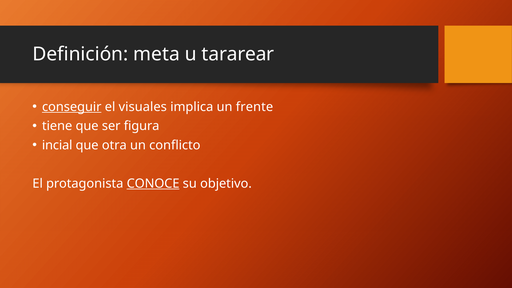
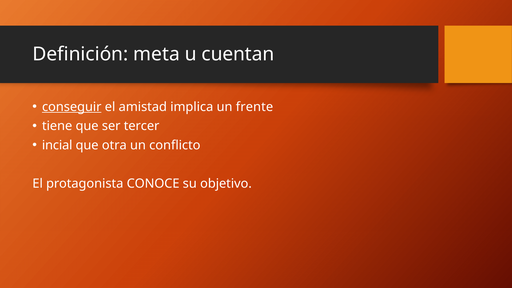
tararear: tararear -> cuentan (238, 54)
visuales: visuales -> amistad (143, 107)
figura: figura -> tercer (142, 126)
CONOCE underline: present -> none (153, 184)
